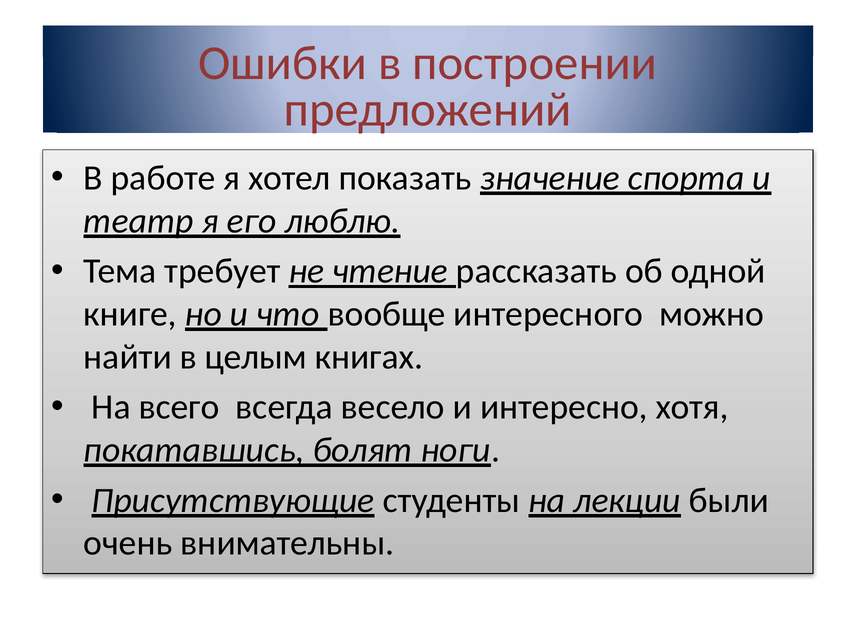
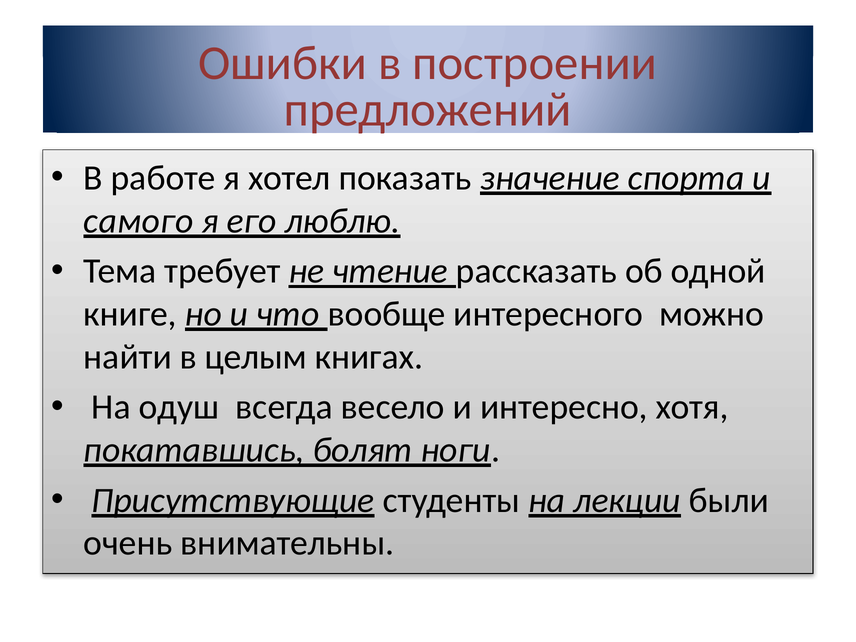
театр: театр -> самого (138, 221)
всего: всего -> одуш (179, 407)
